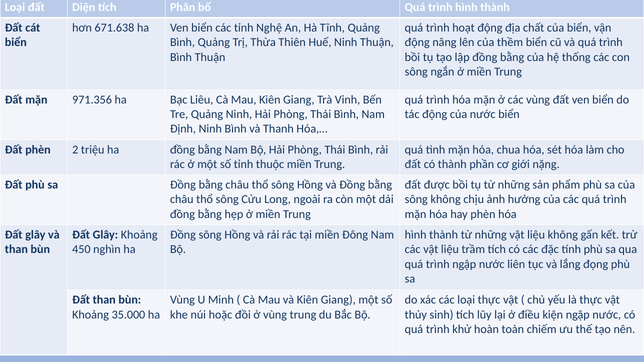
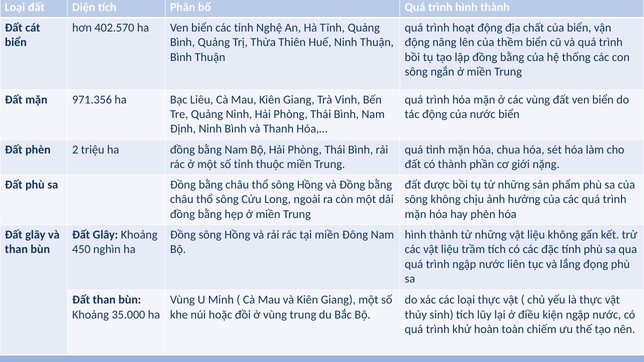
671.638: 671.638 -> 402.570 (114, 28)
